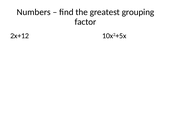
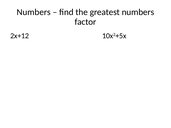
greatest grouping: grouping -> numbers (138, 12)
